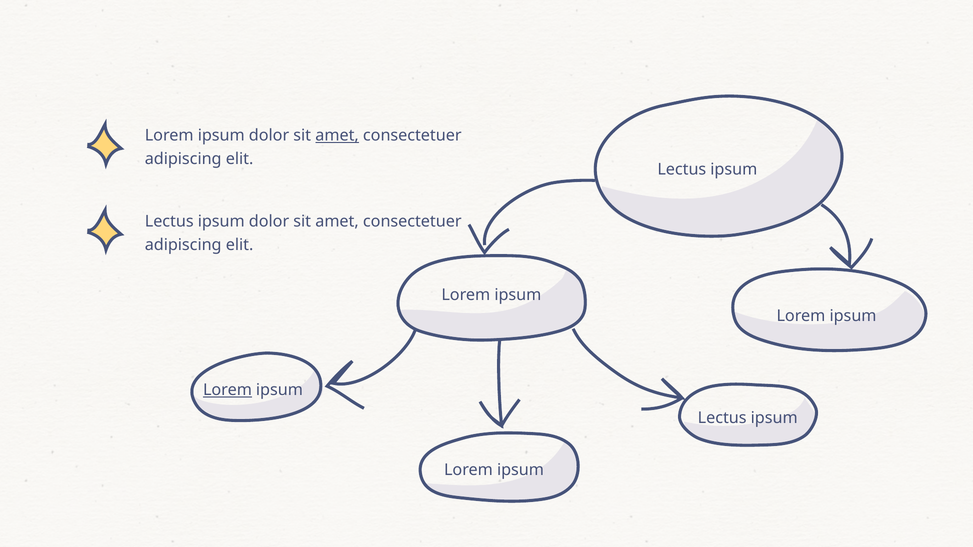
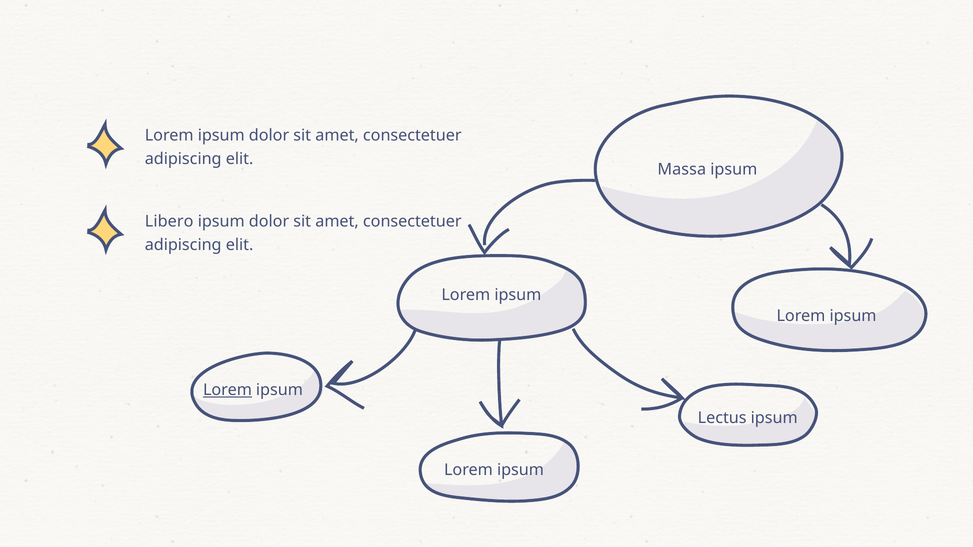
amet underline: present -> none (337, 136)
Lectus: Lectus -> Massa (682, 169)
Lectus: Lectus -> Libero (169, 221)
